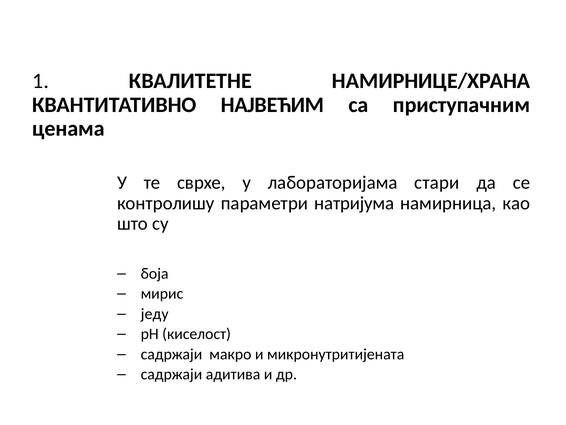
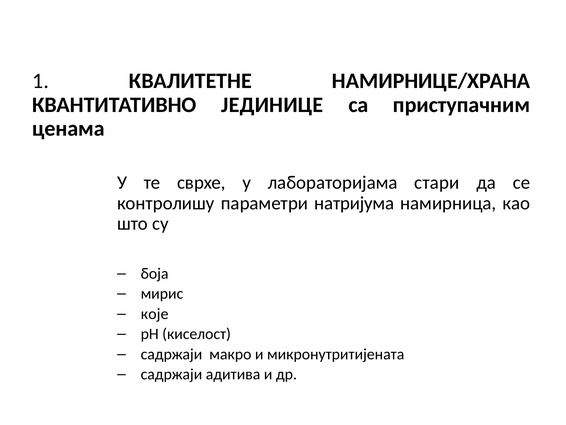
НАЈВЕЋИМ: НАЈВЕЋИМ -> ЈЕДИНИЦЕ (272, 105)
једу: једу -> које (155, 314)
